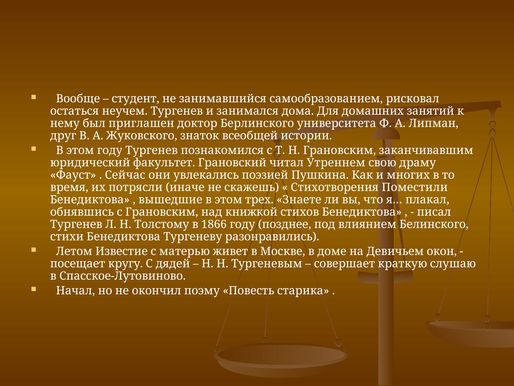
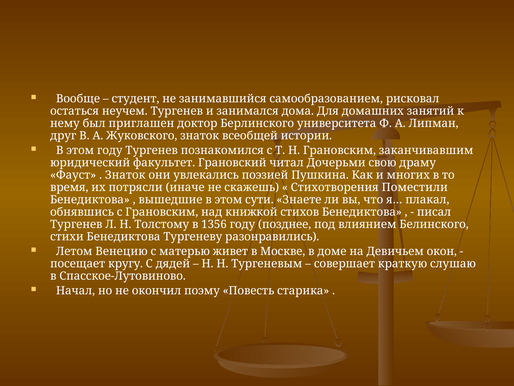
Утреннем: Утреннем -> Дочерьми (336, 163)
Сейчас: Сейчас -> Знаток (125, 175)
трех: трех -> сути (259, 199)
1866: 1866 -> 1356 (214, 224)
Известие: Известие -> Венецию (122, 251)
